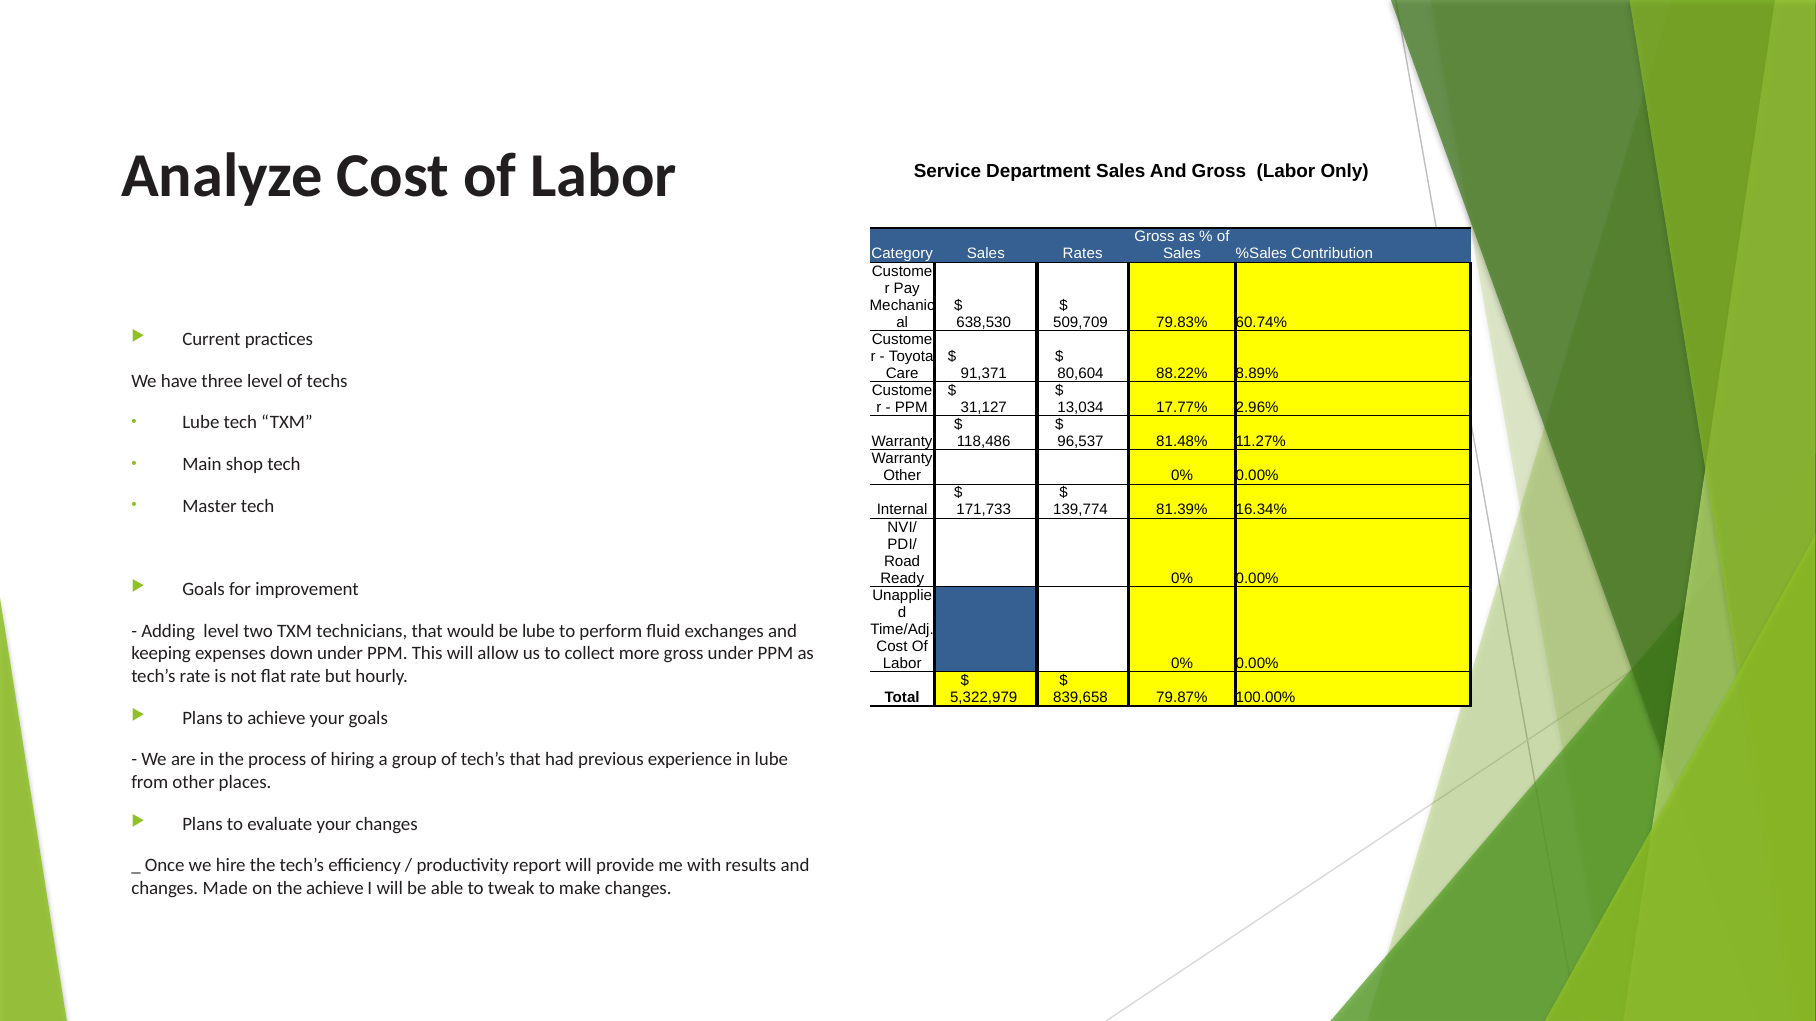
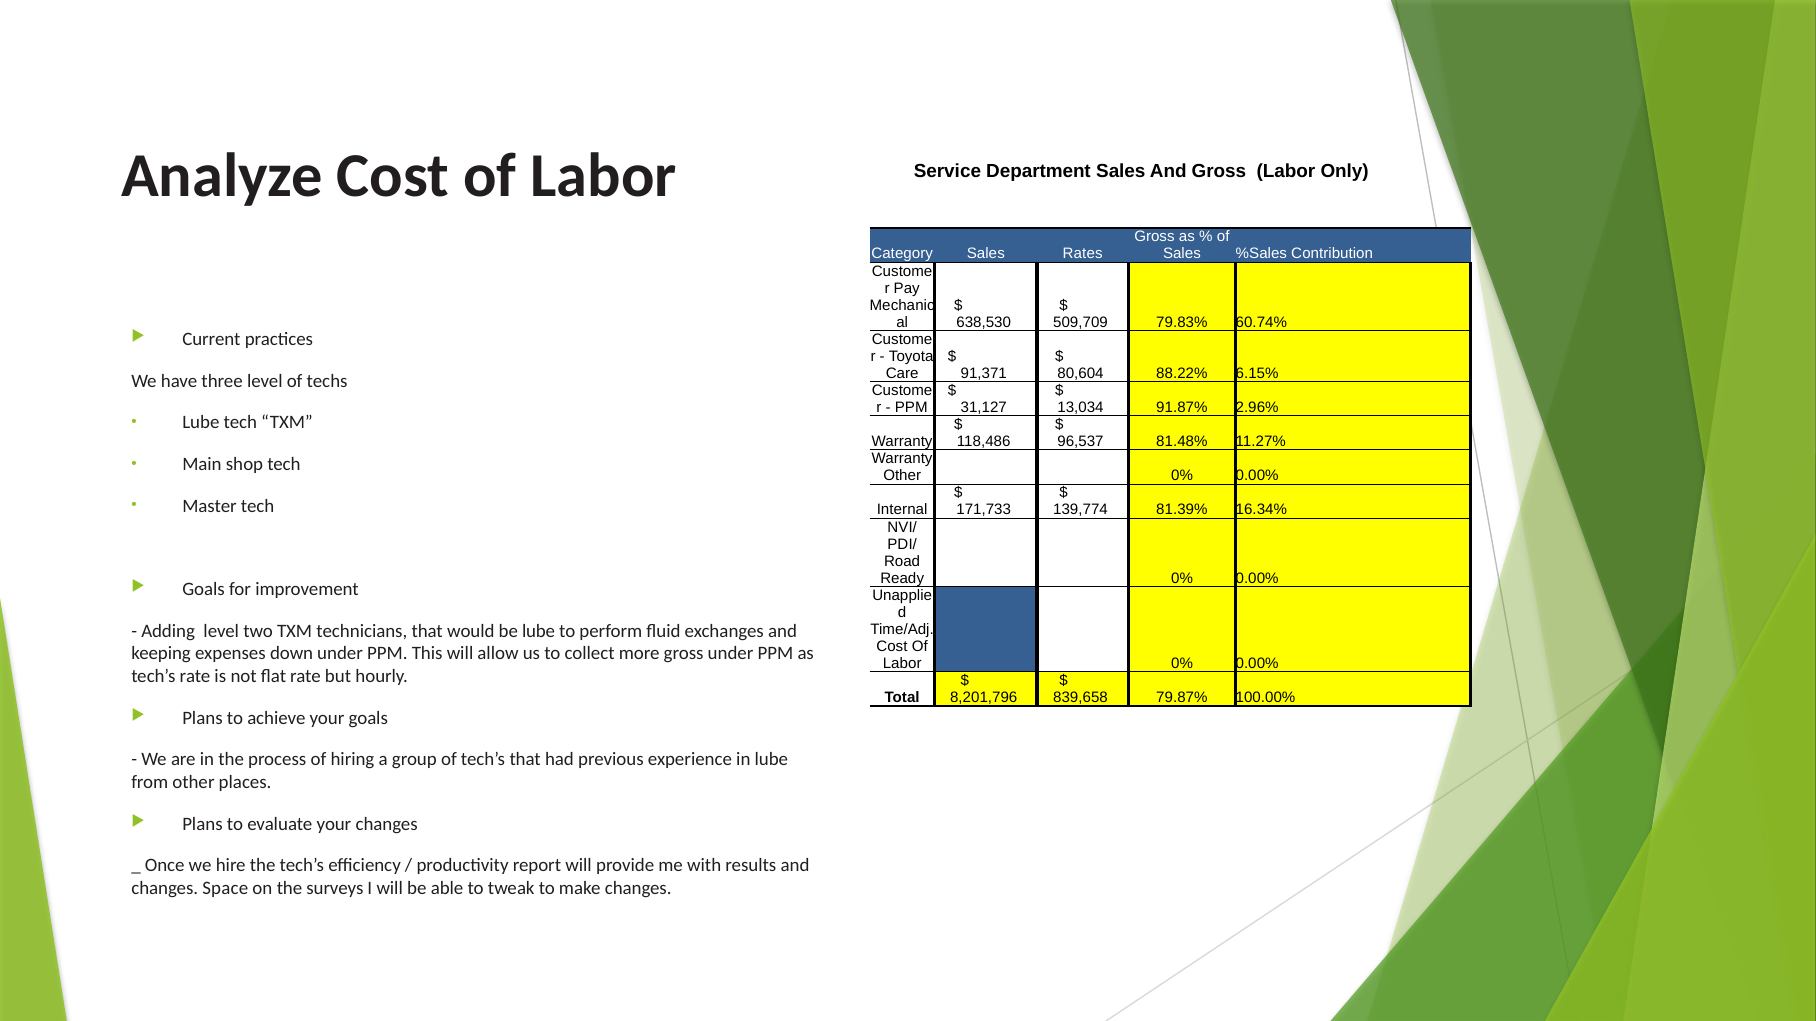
8.89%: 8.89% -> 6.15% (1257, 374)
17.77%: 17.77% -> 91.87% (1182, 408)
5,322,979: 5,322,979 -> 8,201,796 (984, 698)
Made: Made -> Space (225, 889)
the achieve: achieve -> surveys (335, 889)
